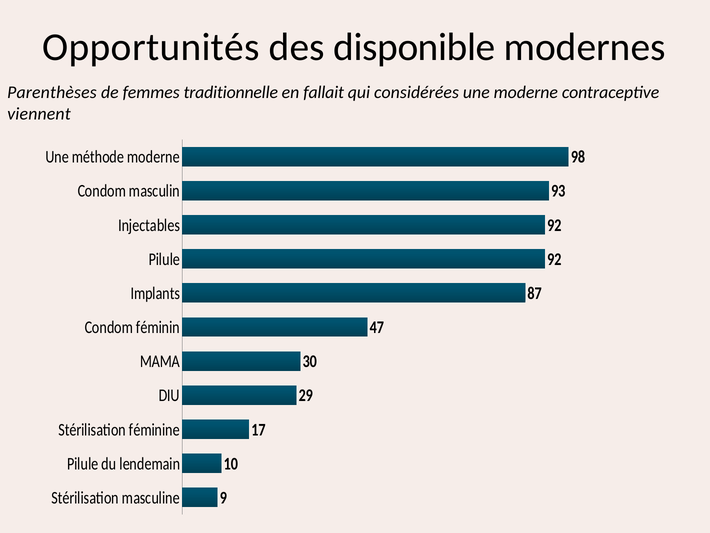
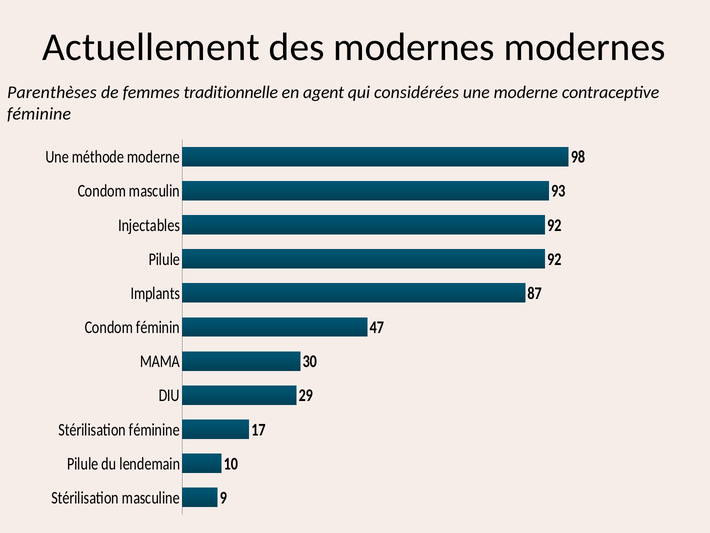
Opportunités: Opportunités -> Actuellement (151, 47)
des disponible: disponible -> modernes (414, 47)
fallait: fallait -> agent (324, 92)
viennent: viennent -> féminine (39, 114)
